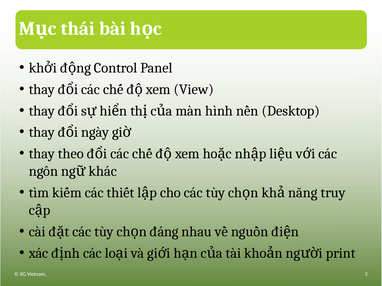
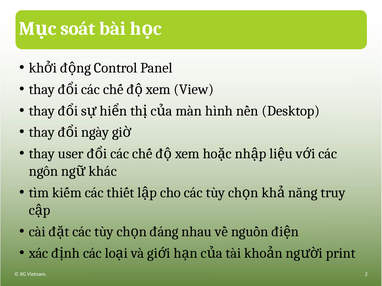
thái: thái -> soát (78, 29)
theo: theo -> user (71, 154)
